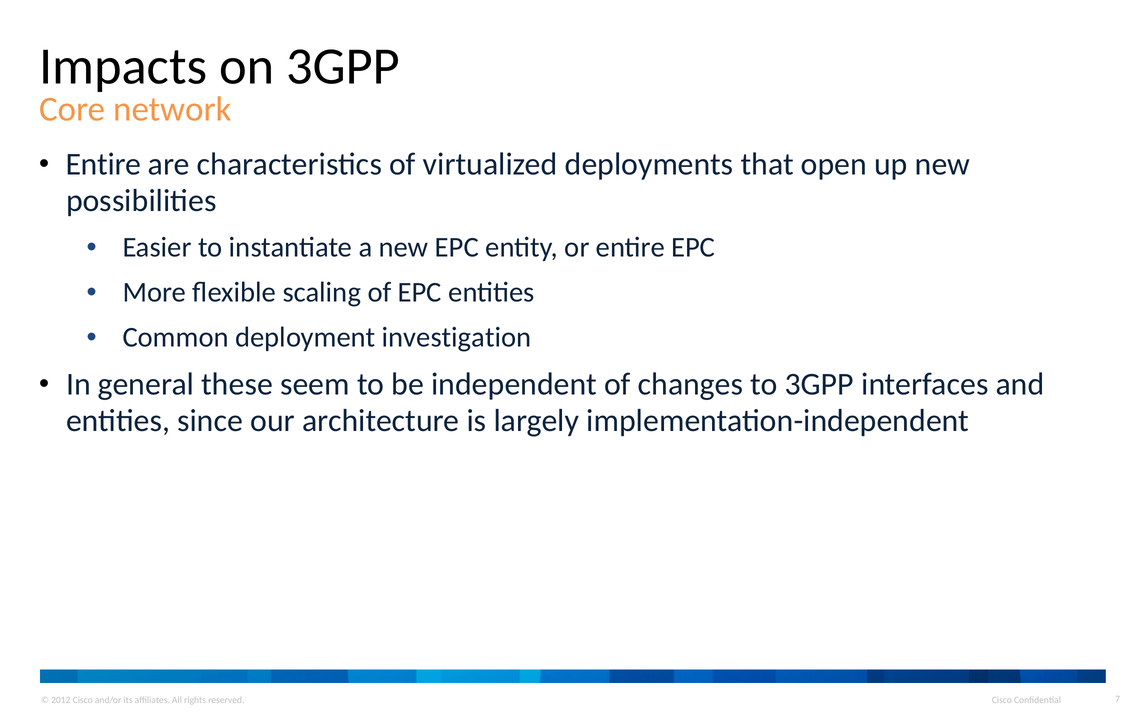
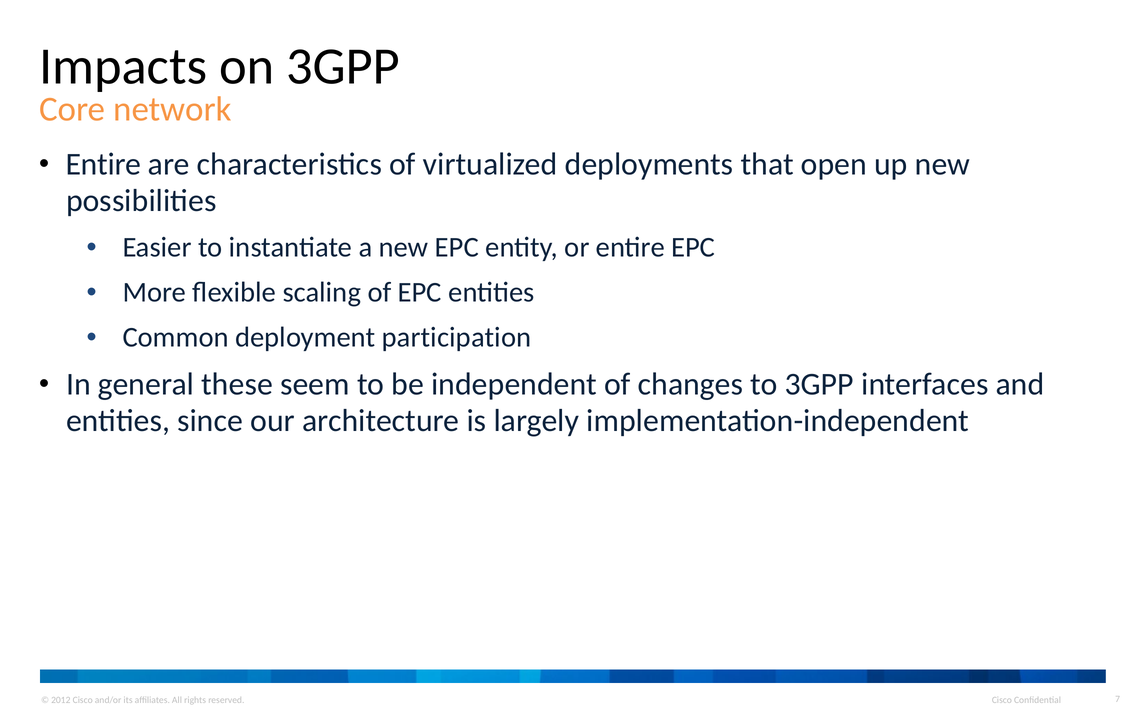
investigation: investigation -> participation (457, 338)
